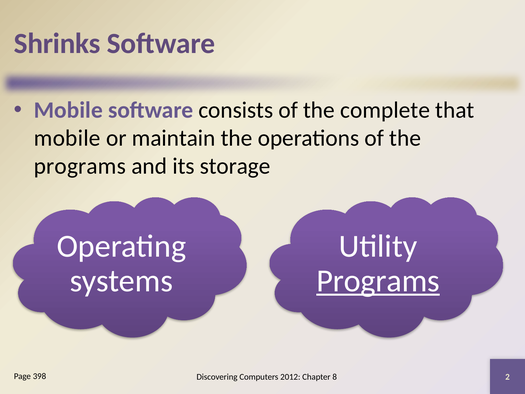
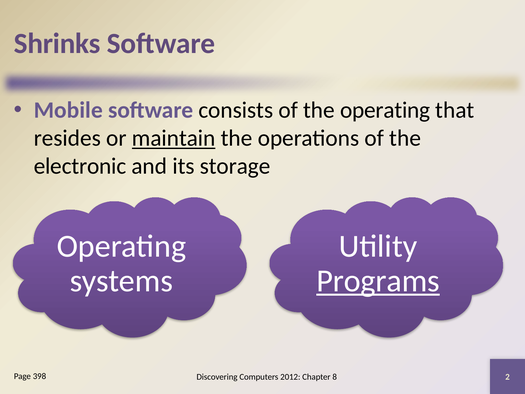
the complete: complete -> operating (385, 110)
mobile: mobile -> resides (67, 138)
maintain underline: none -> present (174, 138)
programs: programs -> electronic (80, 166)
